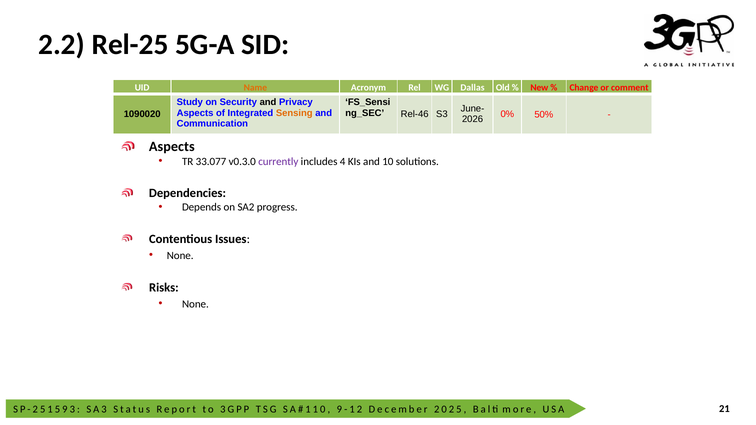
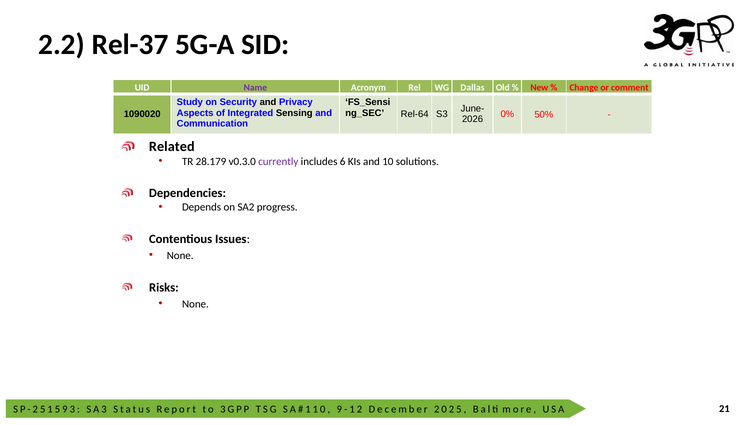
Rel-25: Rel-25 -> Rel-37 (130, 44)
Name colour: orange -> purple (255, 87)
Sensing colour: orange -> black (294, 113)
Rel-46: Rel-46 -> Rel-64 (415, 114)
Aspects: Aspects -> Related (172, 147)
33.077: 33.077 -> 28.179 (211, 162)
4: 4 -> 6 (343, 162)
